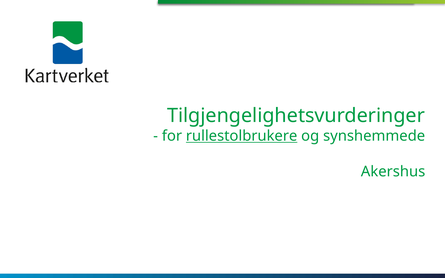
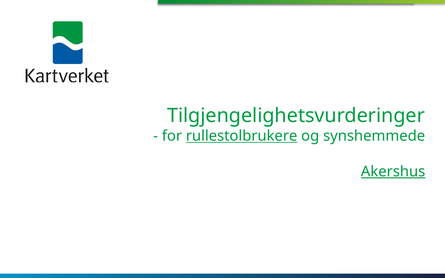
Akershus underline: none -> present (393, 172)
